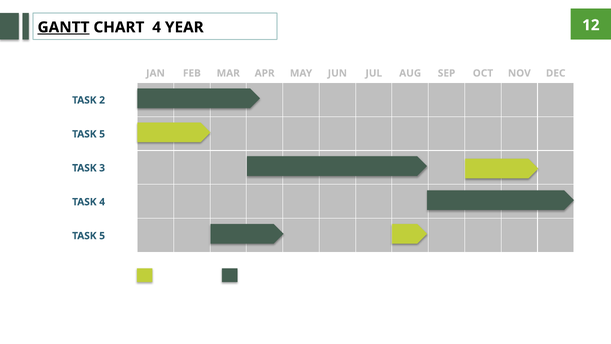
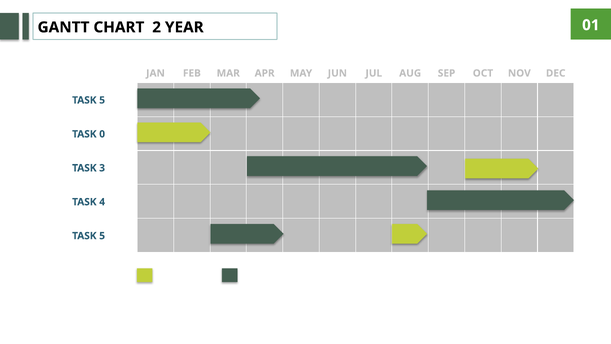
GANTT underline: present -> none (63, 27)
CHART 4: 4 -> 2 (157, 27)
12: 12 -> 01 (591, 25)
2: 2 -> 5 (102, 100)
5: 5 -> 0 (102, 134)
